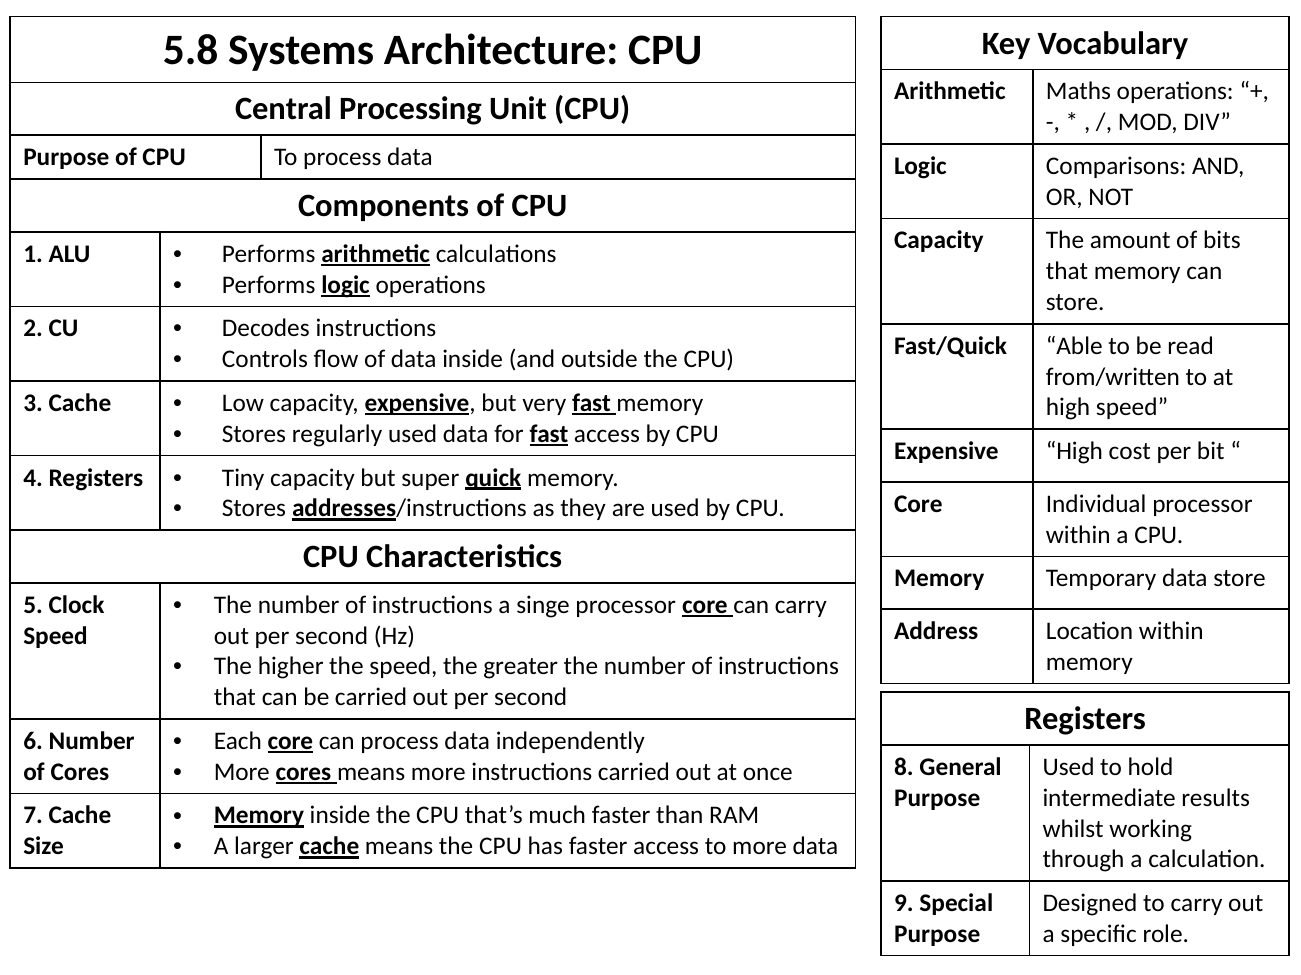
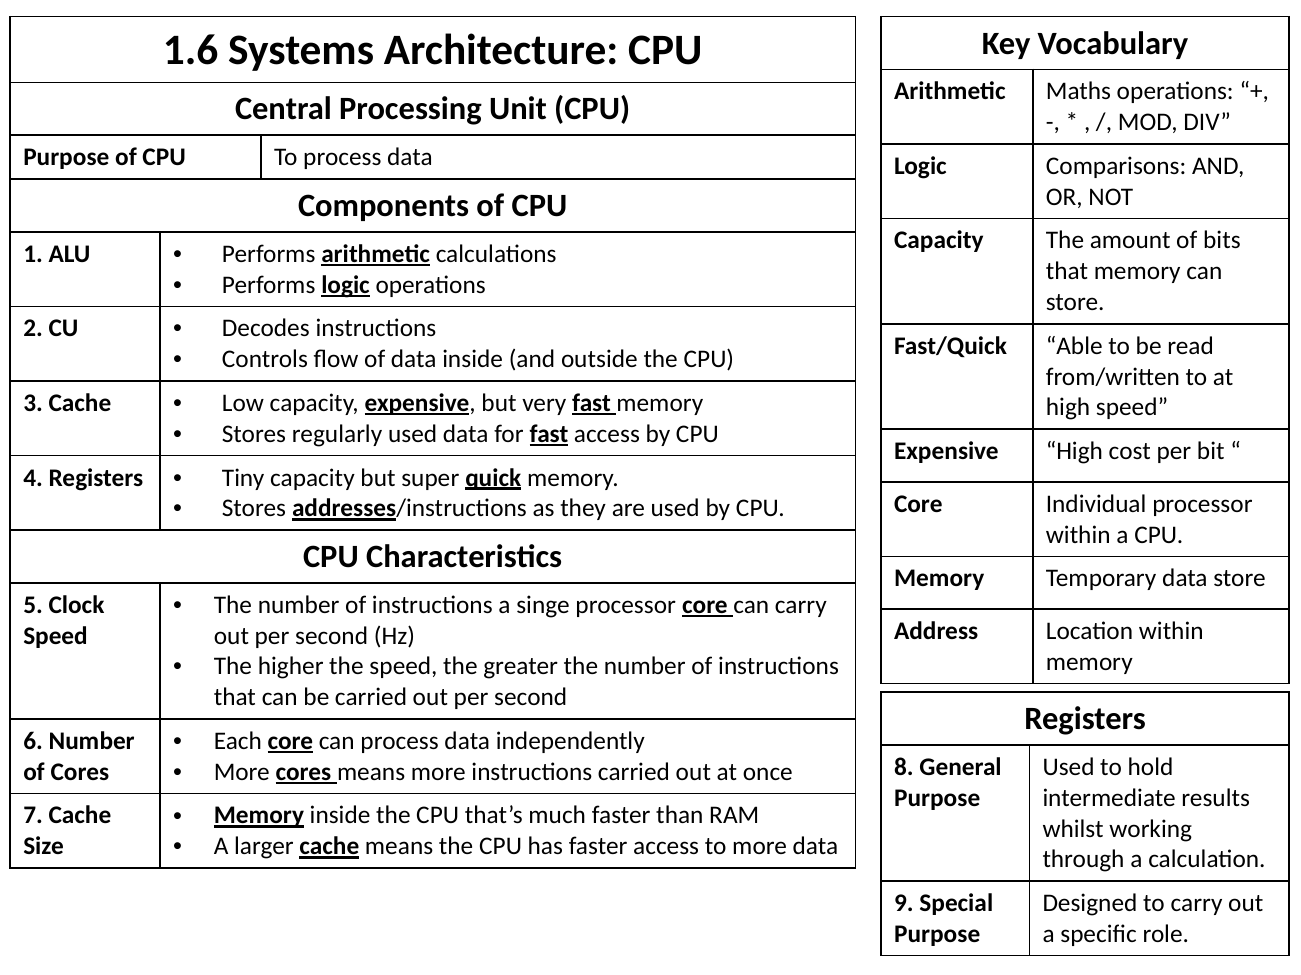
5.8: 5.8 -> 1.6 (191, 50)
